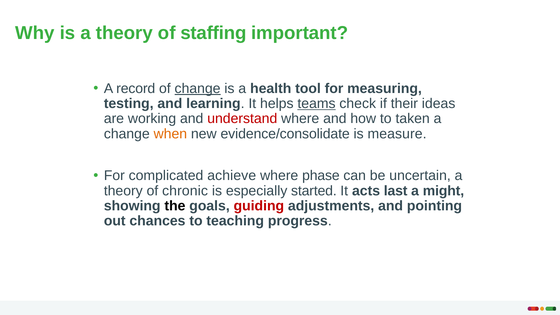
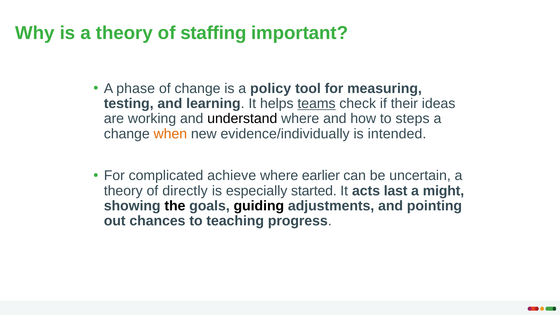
record: record -> phase (136, 88)
change underline: present -> none (198, 88)
health: health -> policy (271, 88)
understand colour: red -> black (242, 119)
taken: taken -> steps (413, 119)
evidence/consolidate: evidence/consolidate -> evidence/individually (285, 134)
measure: measure -> intended (397, 134)
phase: phase -> earlier (321, 176)
chronic: chronic -> directly (185, 191)
guiding colour: red -> black (259, 206)
